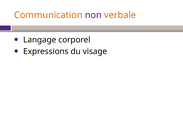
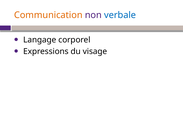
verbale colour: orange -> blue (120, 15)
